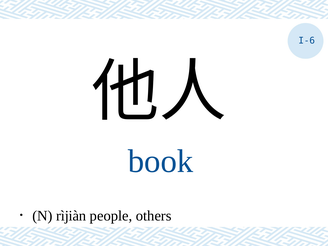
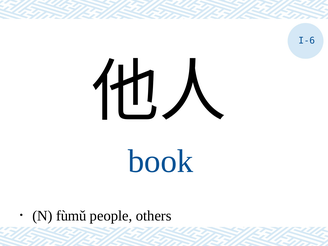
rìjiàn: rìjiàn -> fùmǔ (71, 216)
